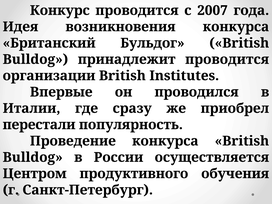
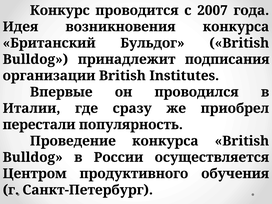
принадлежит проводится: проводится -> подписания (227, 59)
